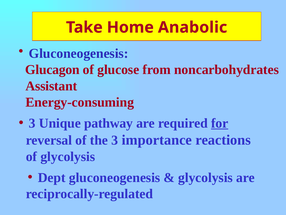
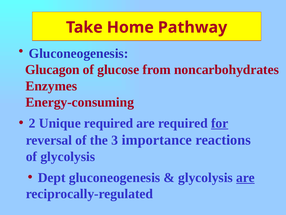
Anabolic: Anabolic -> Pathway (193, 27)
Assistant: Assistant -> Enzymes (51, 86)
3: 3 -> 2 (32, 123)
Unique pathway: pathway -> required (109, 123)
are underline: none -> present (245, 177)
